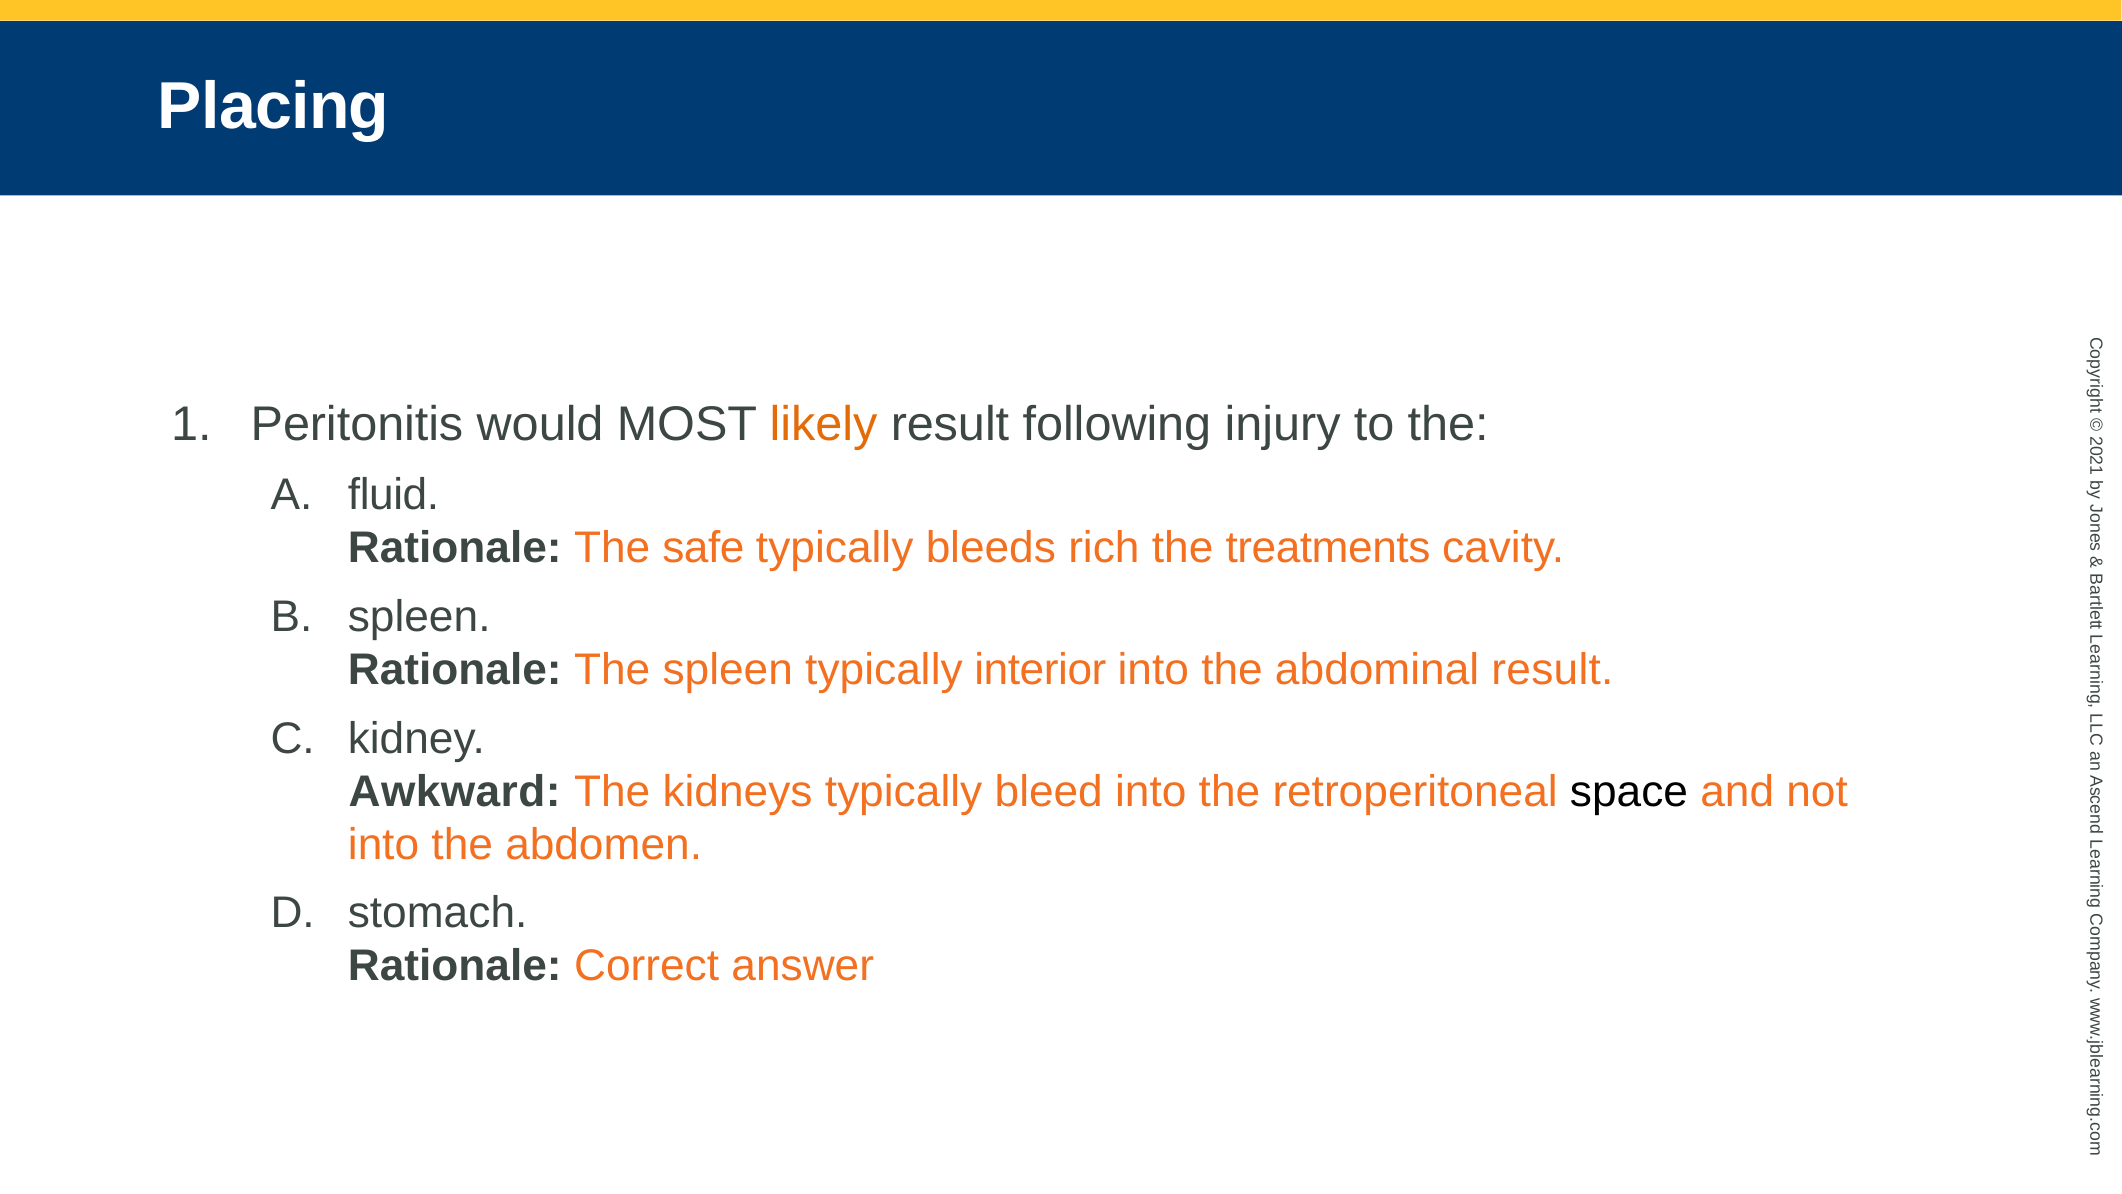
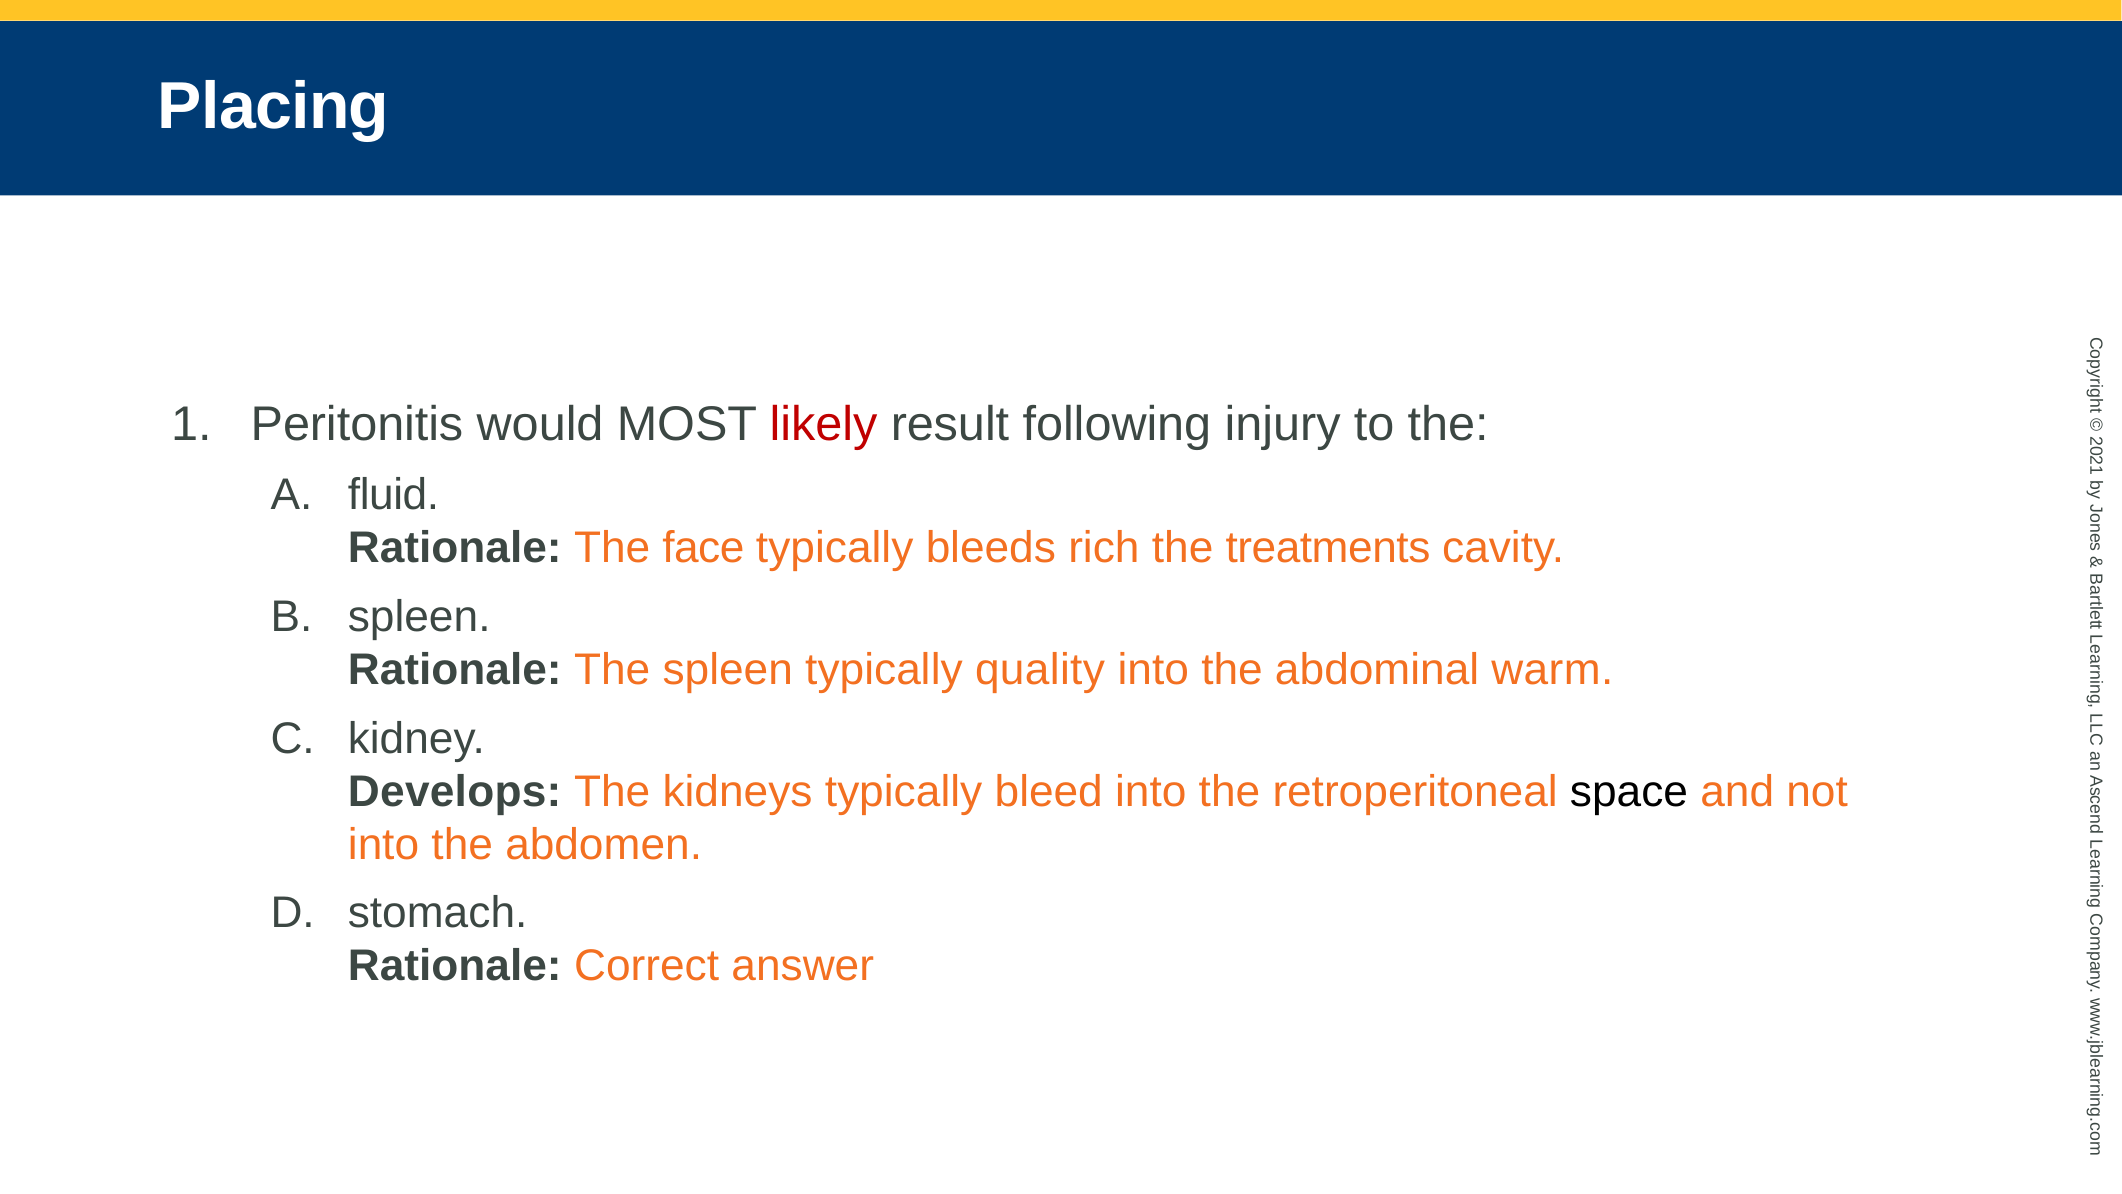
likely colour: orange -> red (823, 424)
safe: safe -> face (703, 548)
interior: interior -> quality (1040, 670)
abdominal result: result -> warm (1552, 670)
Awkward: Awkward -> Develops (455, 791)
